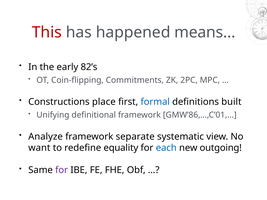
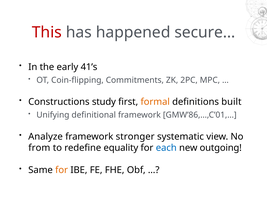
means…: means… -> secure… (205, 32)
82’s: 82’s -> 41’s (89, 67)
place: place -> study (104, 102)
formal colour: blue -> orange (155, 102)
separate: separate -> stronger (135, 137)
want: want -> from (39, 148)
for colour: purple -> orange (62, 170)
